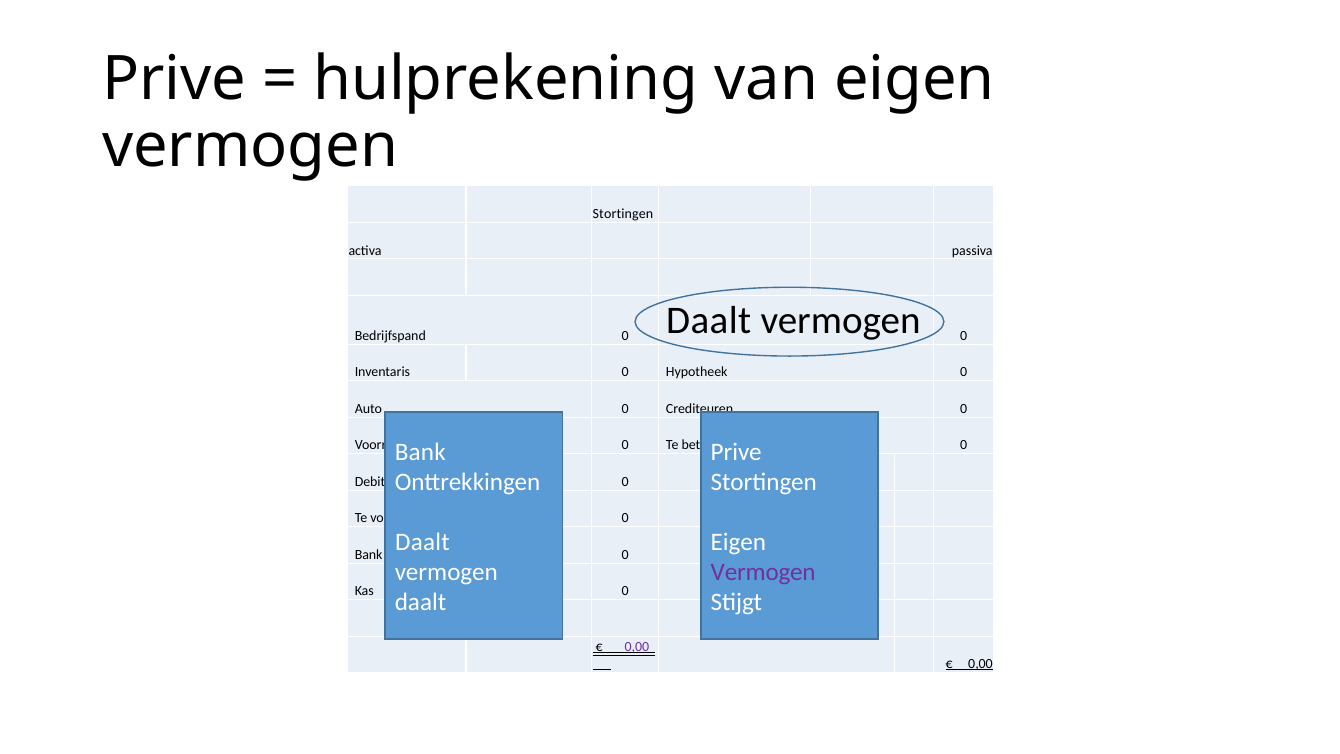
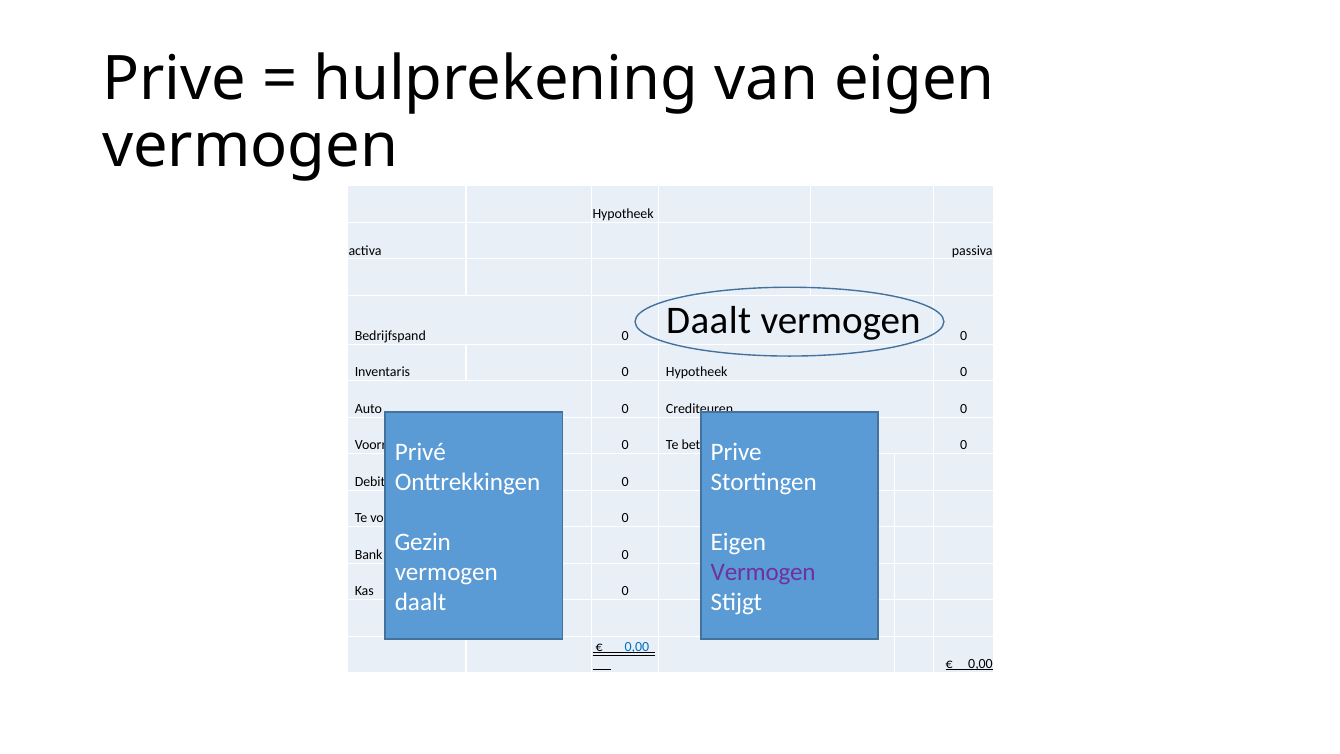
Stortingen: Stortingen -> Hypotheek (623, 214)
Bank: Bank -> Privé (420, 452)
Daalt: Daalt -> Gezin (423, 542)
0,00 colour: purple -> blue (637, 647)
